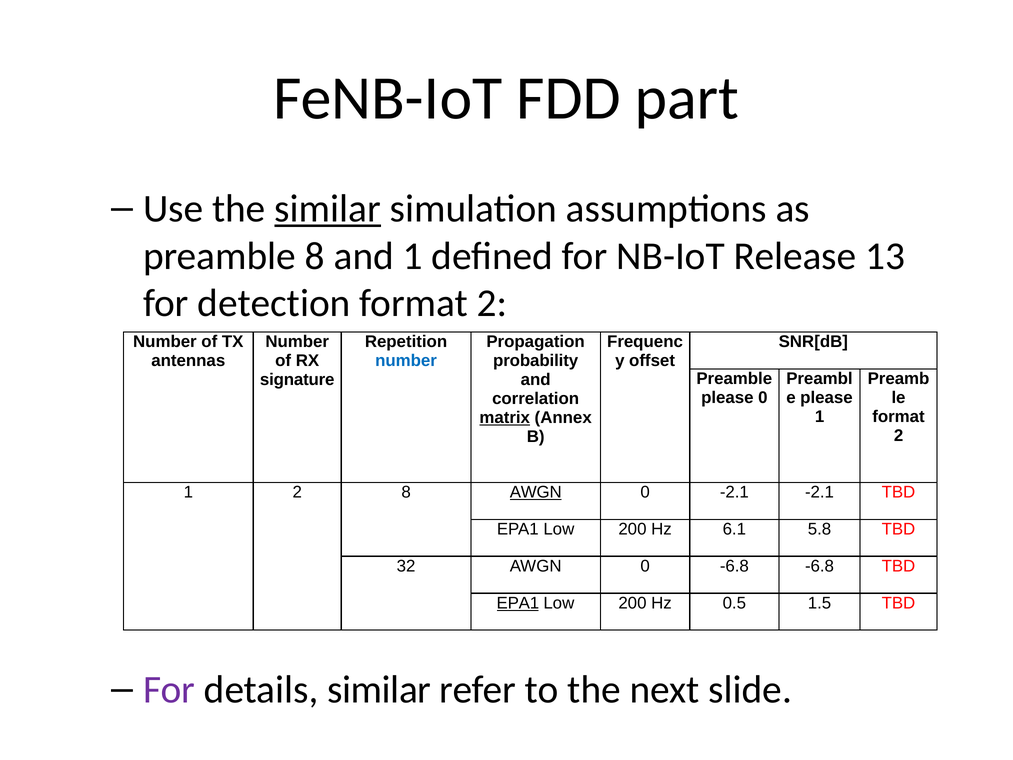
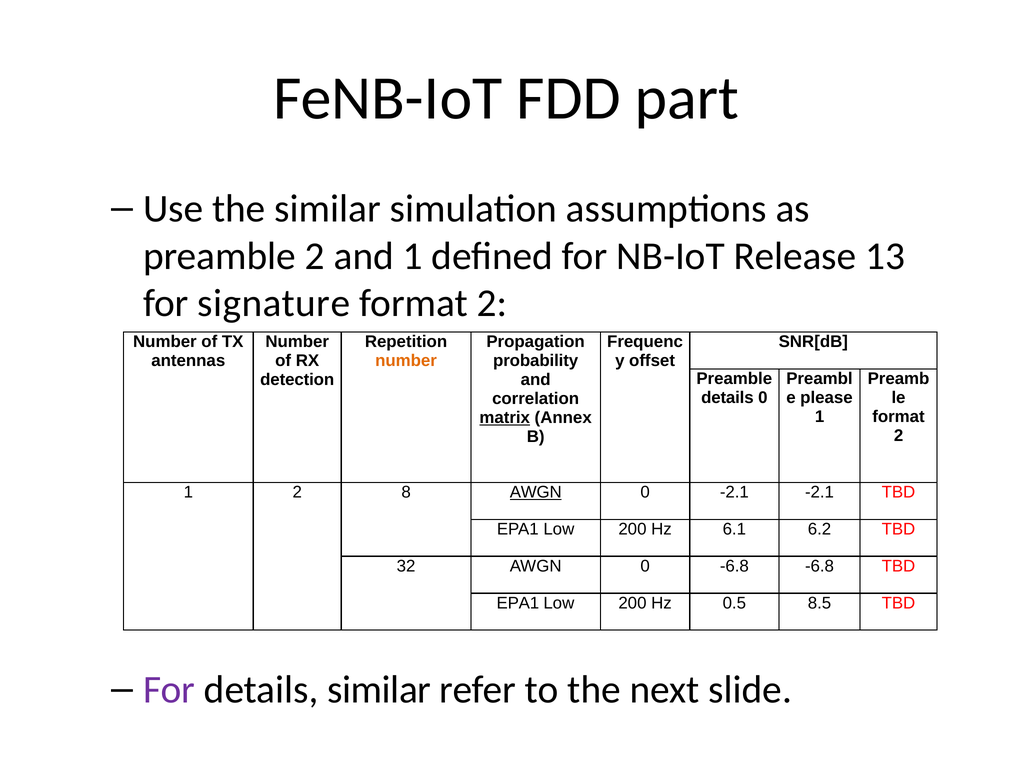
similar underline: present -> none (328, 209)
preamble 8: 8 -> 2 (315, 256)
detection: detection -> signature (274, 303)
number colour: blue -> orange (406, 361)
signature: signature -> detection (297, 380)
please: please -> details (727, 398)
5.8: 5.8 -> 6.2 (819, 529)
EPA1 underline: present -> none (518, 603)
1.5: 1.5 -> 8.5 (819, 603)
